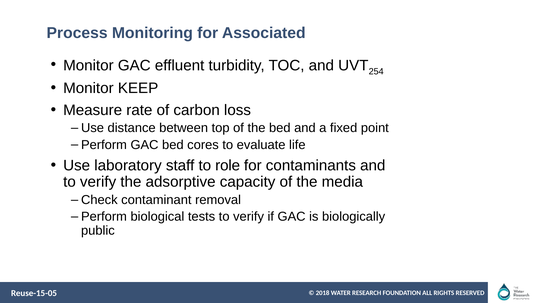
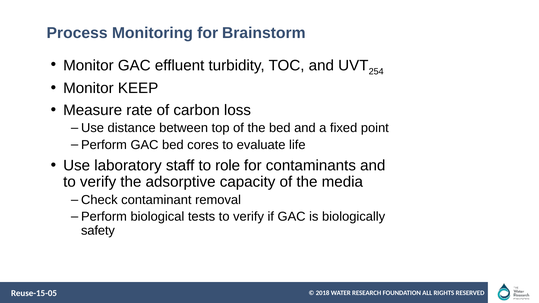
Associated: Associated -> Brainstorm (264, 33)
public: public -> safety (98, 231)
